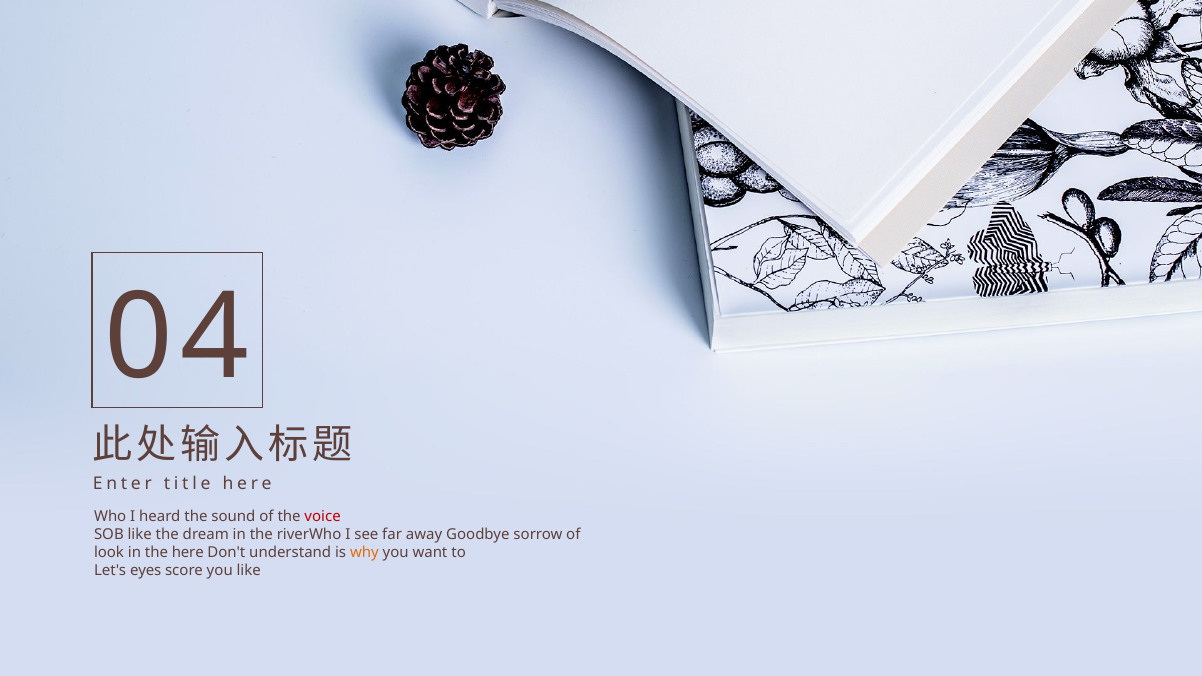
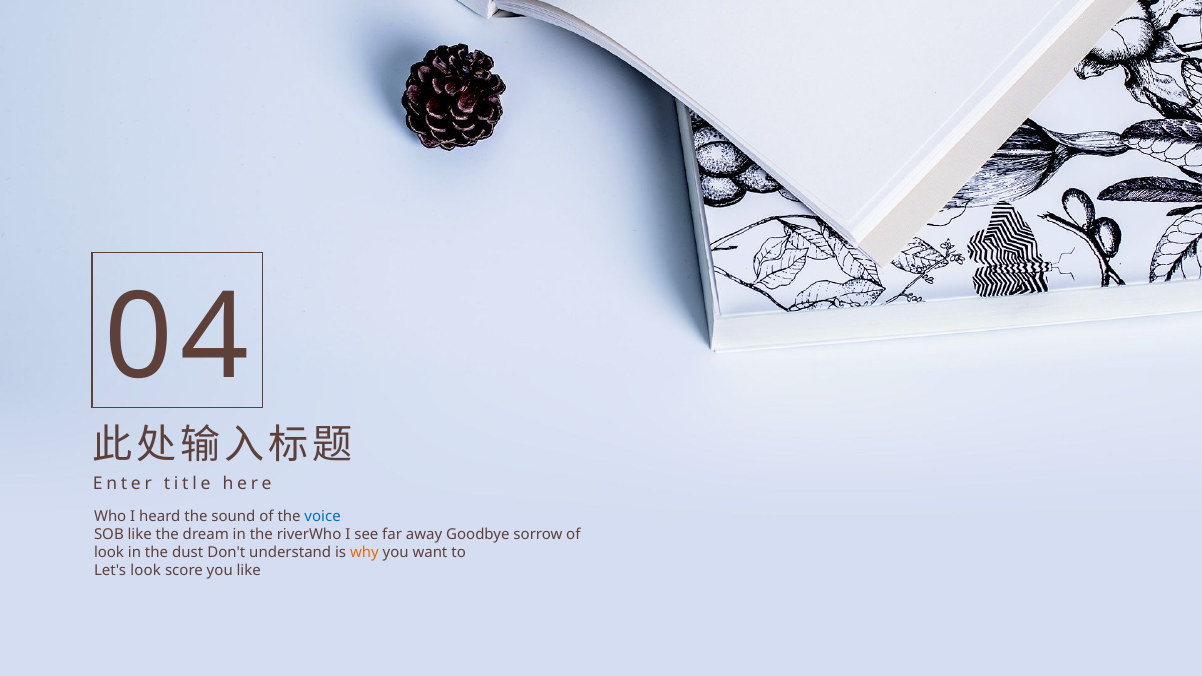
voice colour: red -> blue (323, 516)
the here: here -> dust (188, 552)
Let's eyes: eyes -> look (146, 570)
